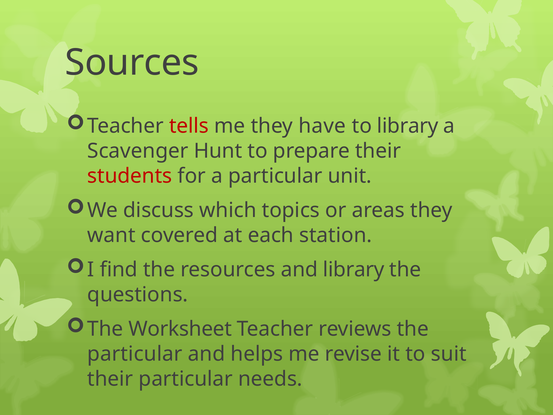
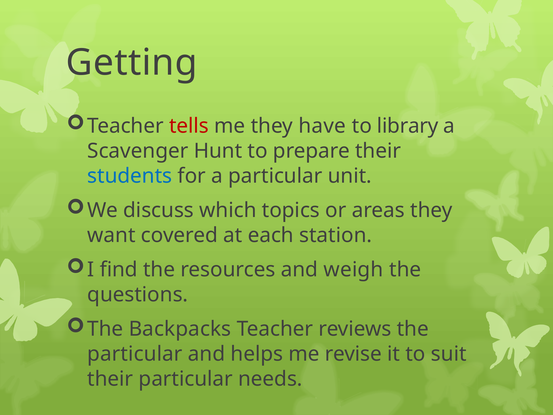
Sources: Sources -> Getting (132, 63)
students colour: red -> blue (130, 176)
and library: library -> weigh (354, 270)
Worksheet: Worksheet -> Backpacks (180, 329)
